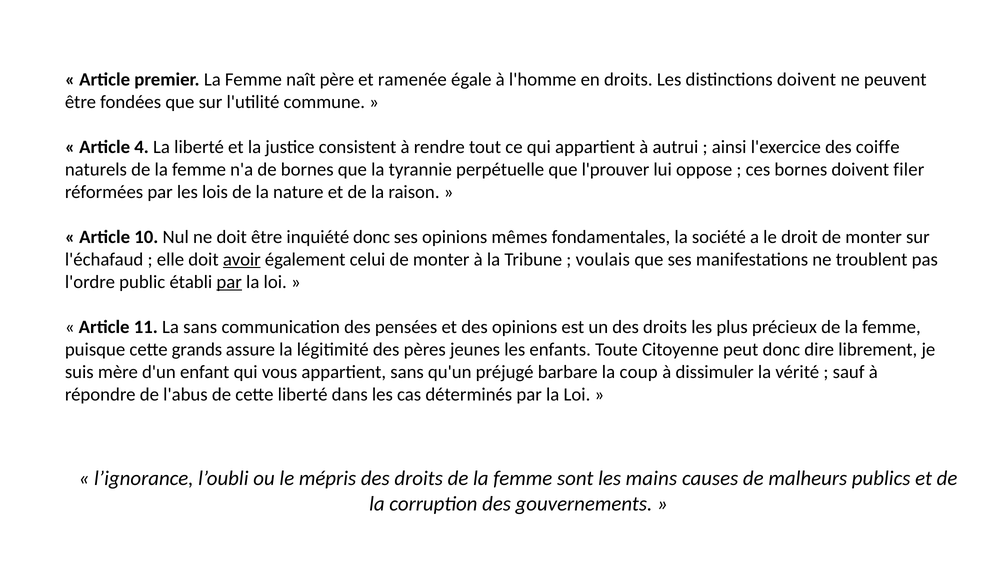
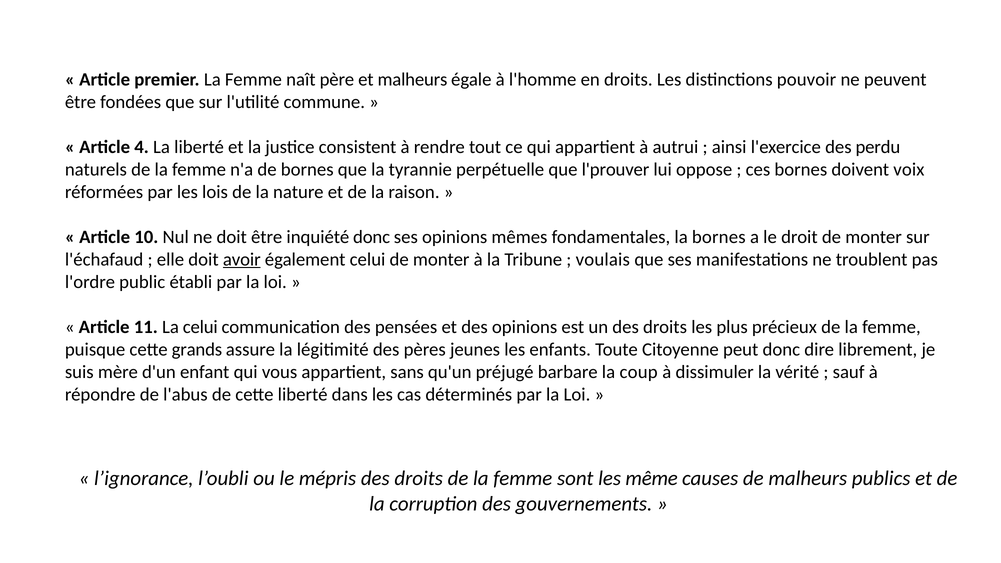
et ramenée: ramenée -> malheurs (412, 79)
distinctions doivent: doivent -> pouvoir (807, 79)
coiffe: coiffe -> perdu (878, 147)
filer: filer -> voix (909, 169)
la société: société -> bornes (719, 237)
par underline: present -> none (229, 282)
La sans: sans -> celui (200, 327)
mains: mains -> même (652, 479)
